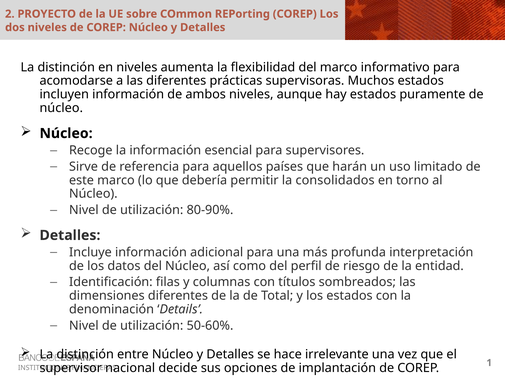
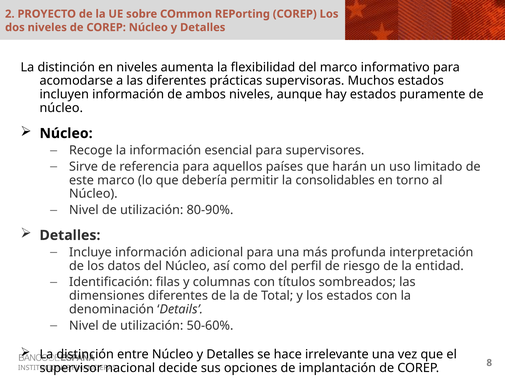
consolidados: consolidados -> consolidables (335, 180)
1: 1 -> 8 (489, 363)
